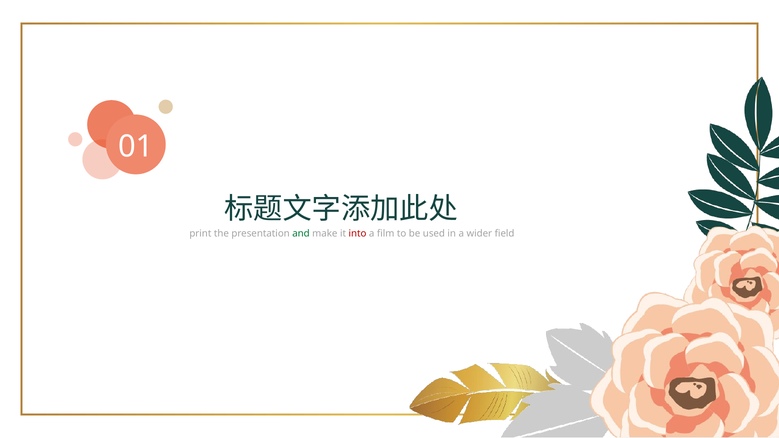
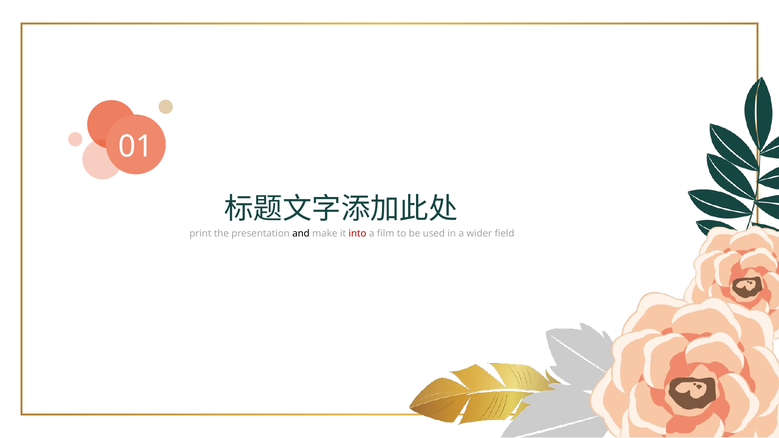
and colour: green -> black (301, 234)
